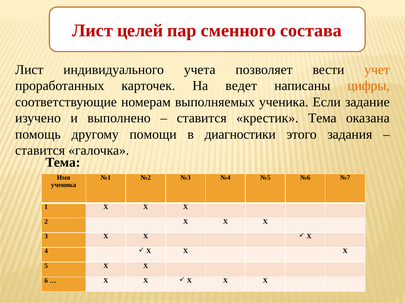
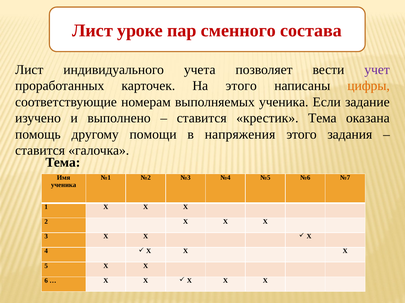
целей: целей -> уроке (140, 31)
учет colour: orange -> purple (377, 70)
На ведет: ведет -> этого (241, 86)
диагностики: диагностики -> напряжения (240, 135)
